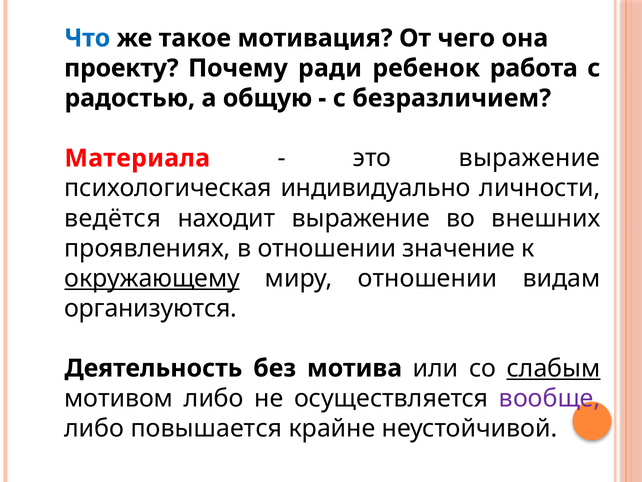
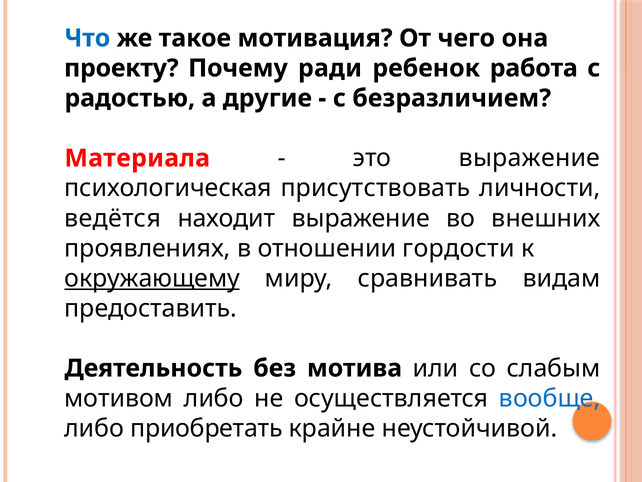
общую: общую -> другие (267, 98)
индивидуально: индивидуально -> присутствовать (376, 188)
значение: значение -> гордости (459, 248)
миру отношении: отношении -> сравнивать (428, 278)
организуются: организуются -> предоставить (151, 308)
слабым underline: present -> none (554, 368)
вообще colour: purple -> blue (550, 398)
повышается: повышается -> приобретать (207, 428)
